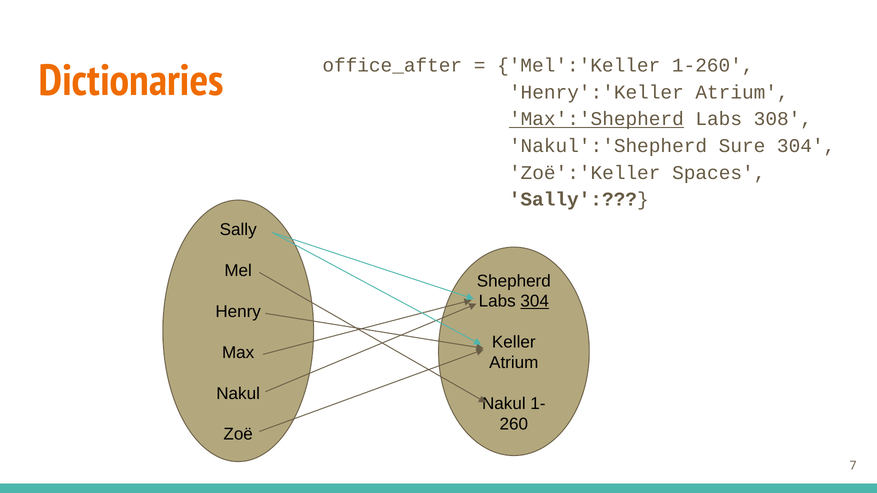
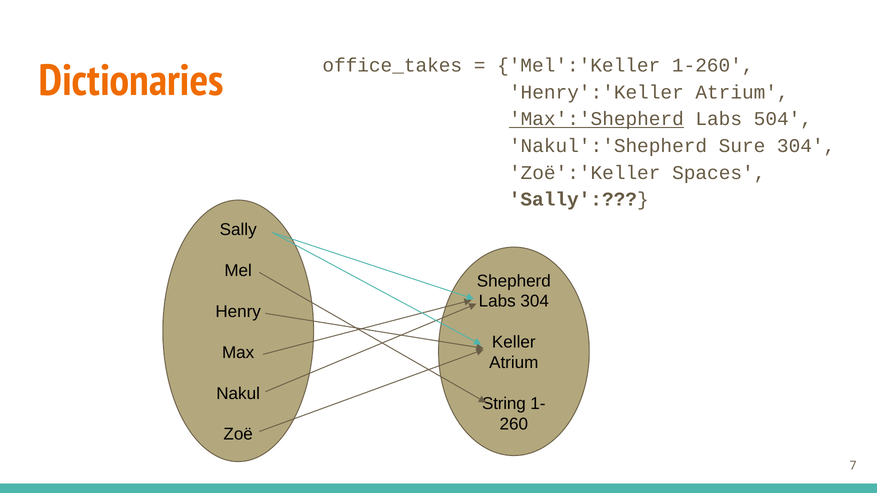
office_after: office_after -> office_takes (392, 65)
308: 308 -> 504 (783, 119)
304 underline: present -> none (535, 302)
Nakul: Nakul -> String (504, 404)
